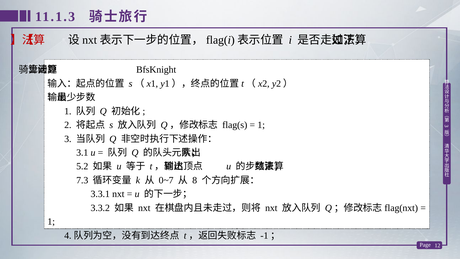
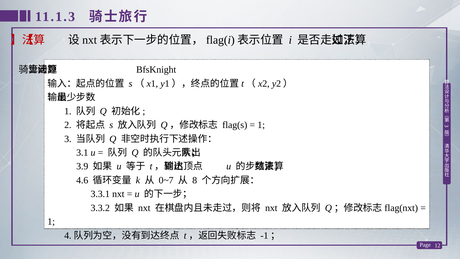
5.2: 5.2 -> 3.9 (82, 166)
7.3: 7.3 -> 4.6 (82, 180)
